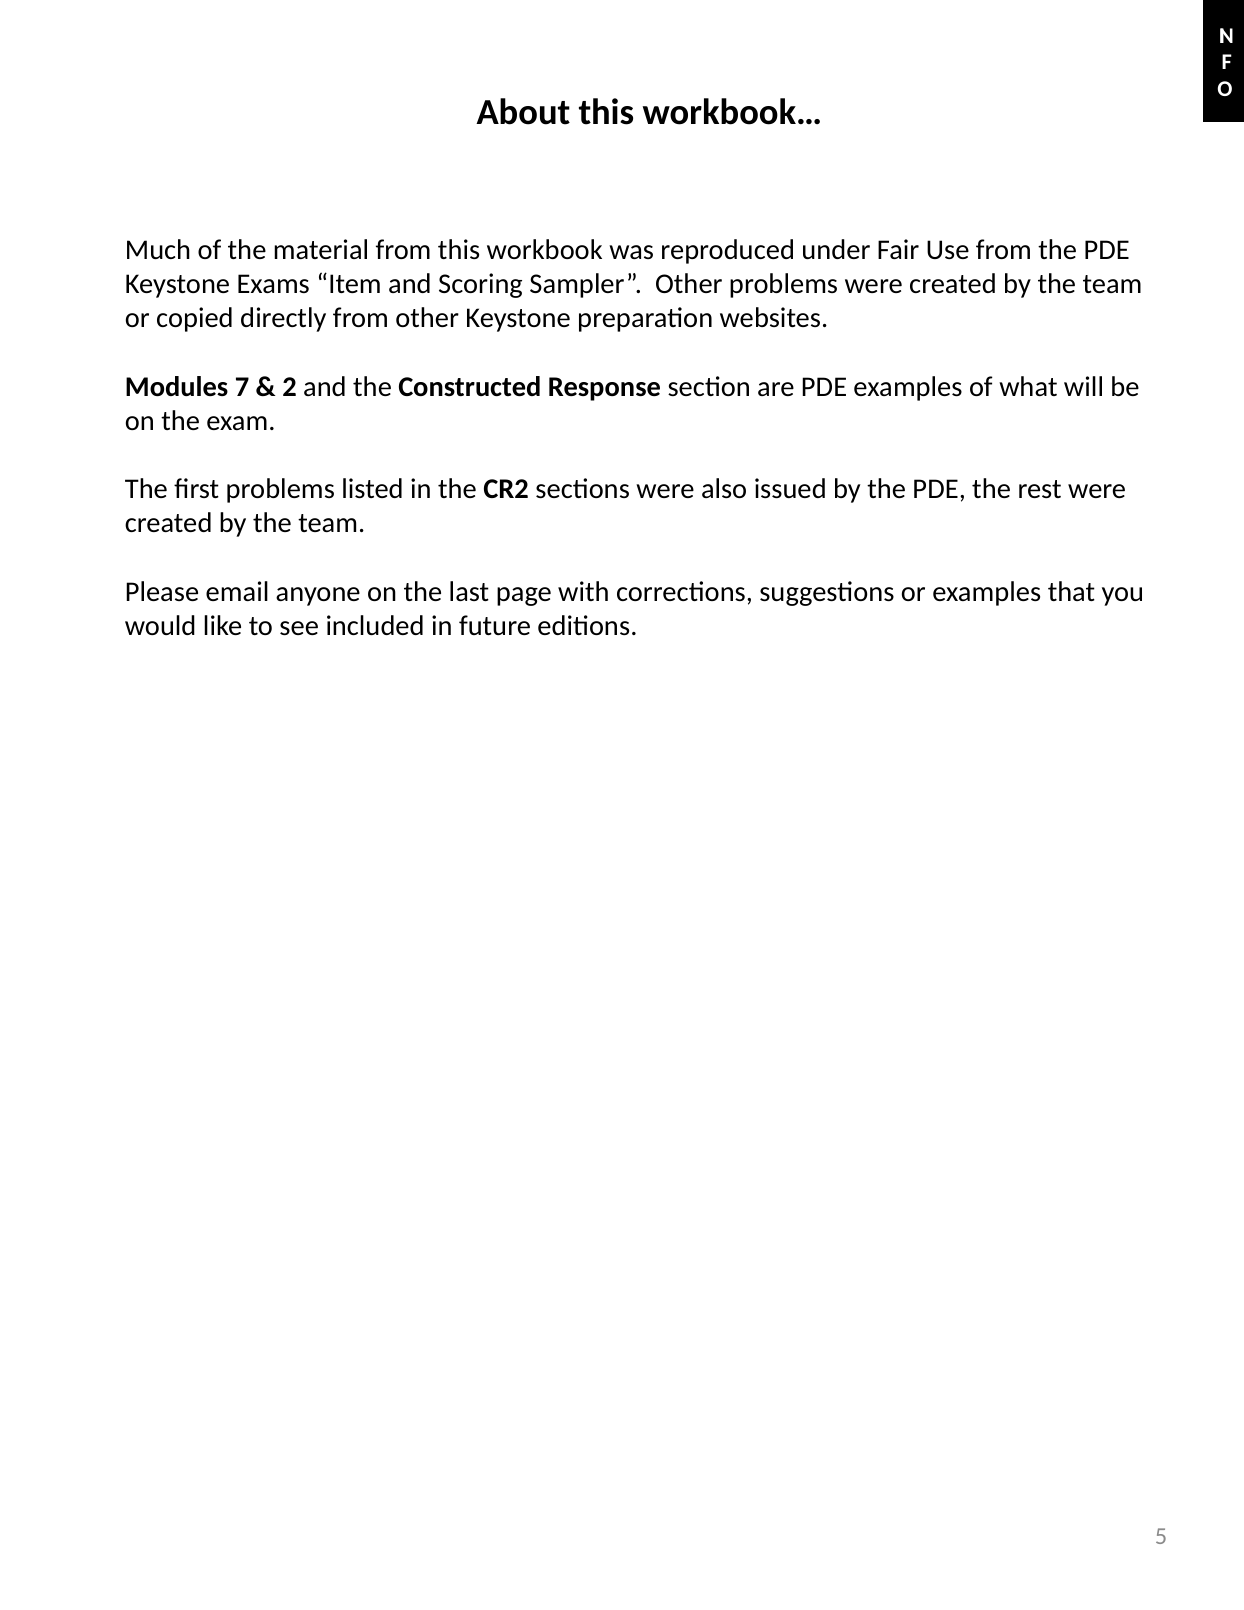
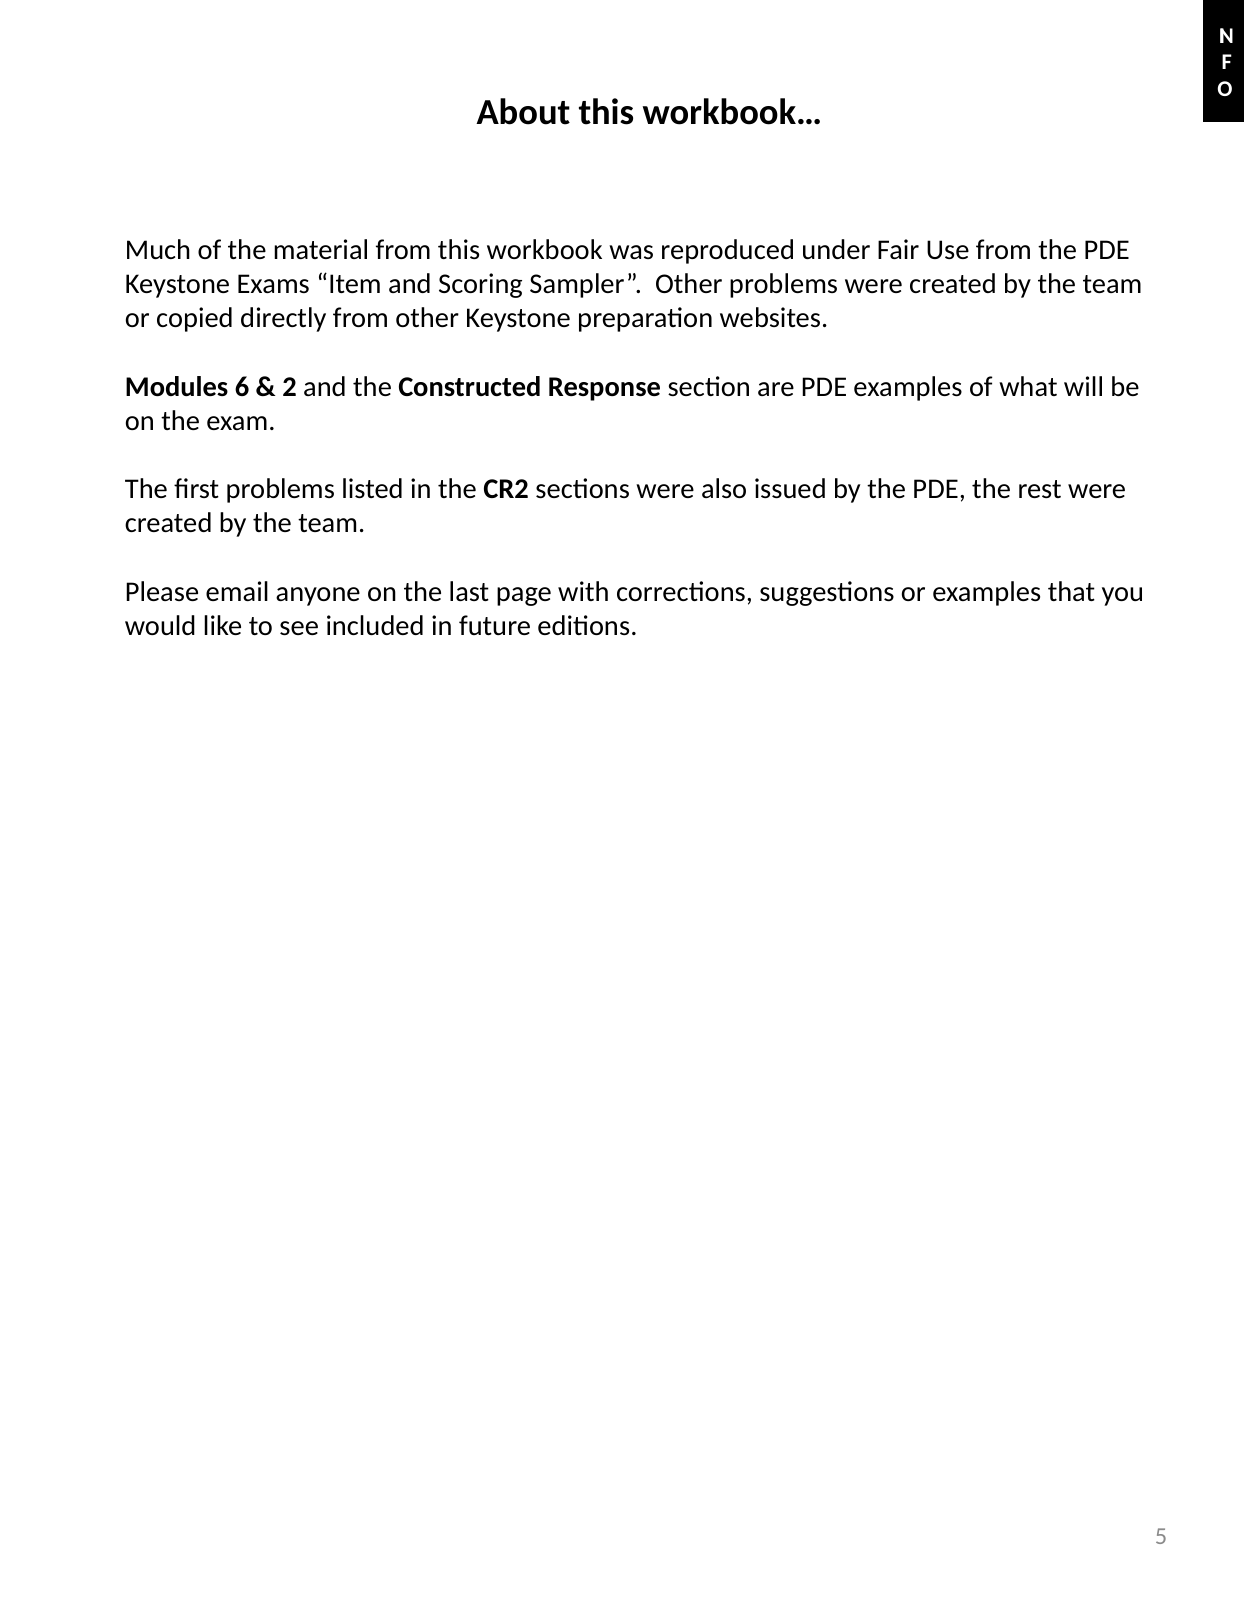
7: 7 -> 6 (242, 387)
